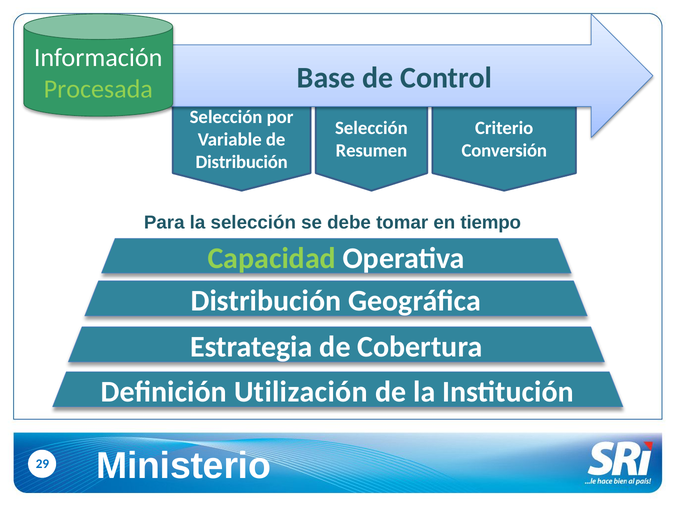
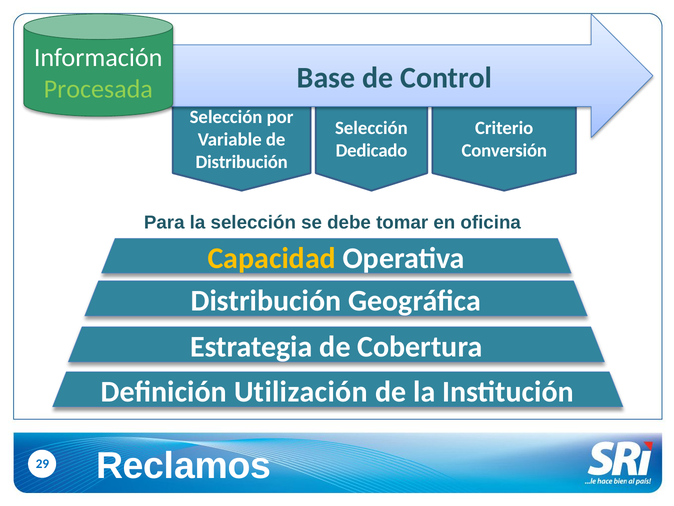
Resumen: Resumen -> Dedicado (371, 150)
tiempo: tiempo -> oficina (491, 222)
Capacidad colour: light green -> yellow (272, 258)
Ministerio: Ministerio -> Reclamos (184, 465)
